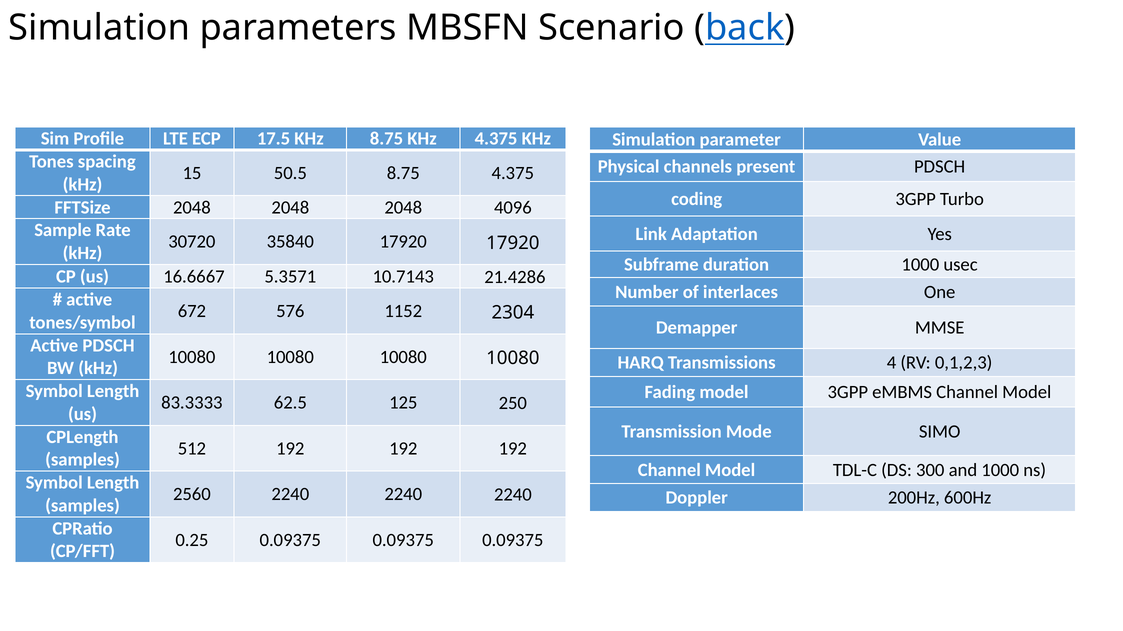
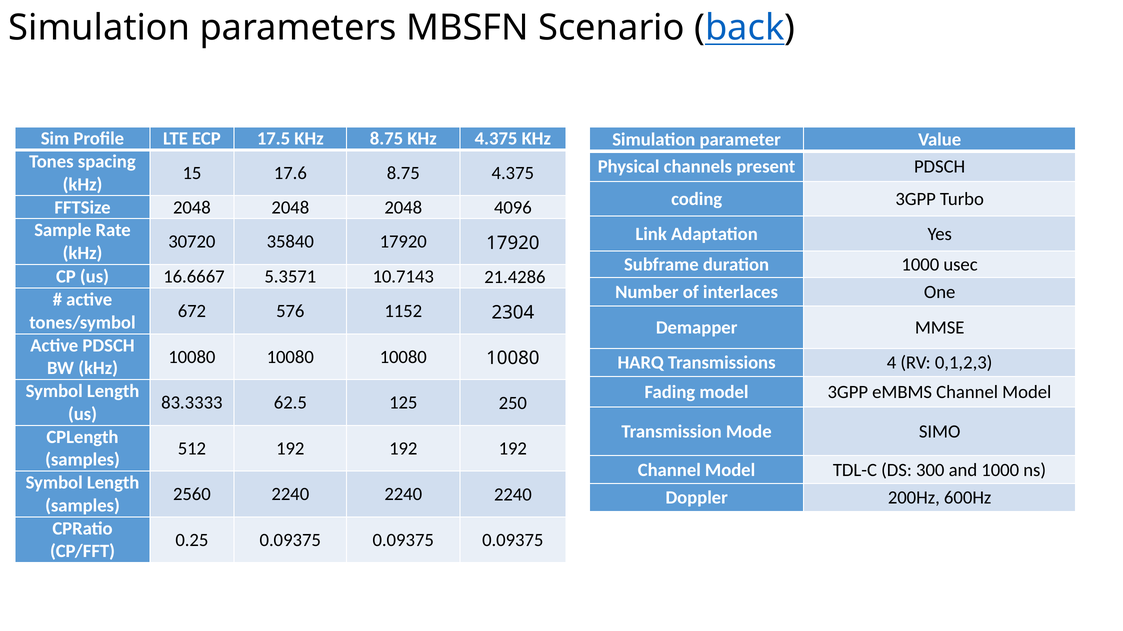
50.5: 50.5 -> 17.6 (290, 173)
